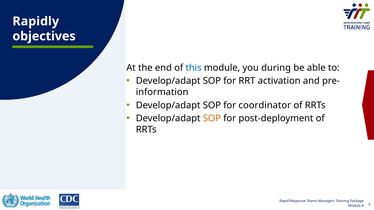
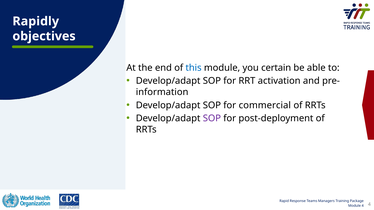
during: during -> certain (276, 68)
coordinator: coordinator -> commercial (265, 105)
SOP colour: orange -> purple (212, 119)
